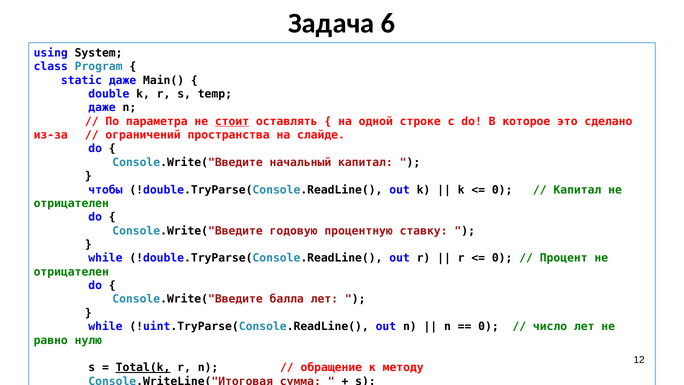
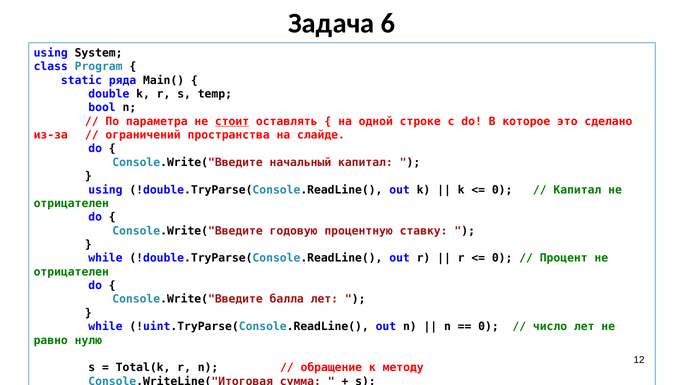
static даже: даже -> ряда (123, 80)
даже: даже -> bool (102, 108)
чтобы: чтобы -> using (105, 190)
Total(k underline: present -> none (143, 367)
